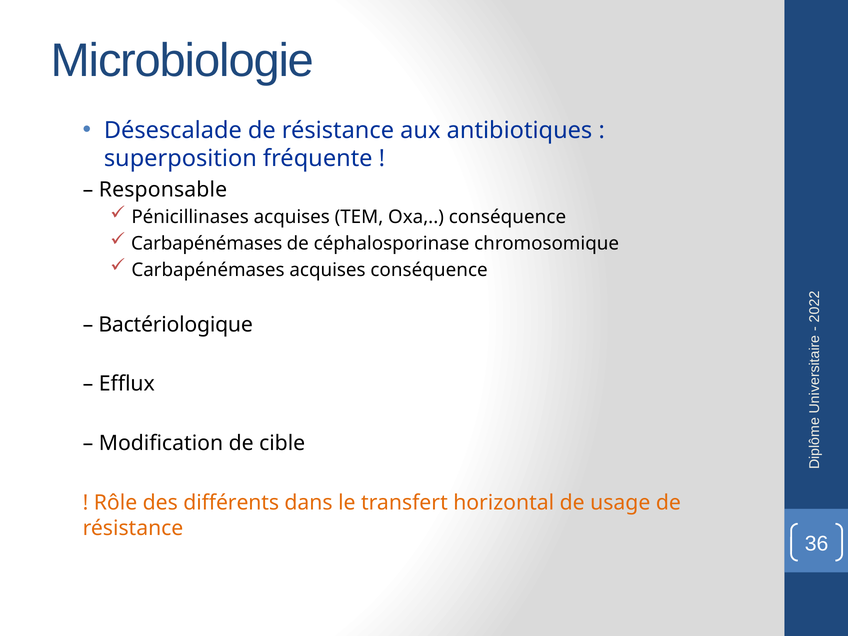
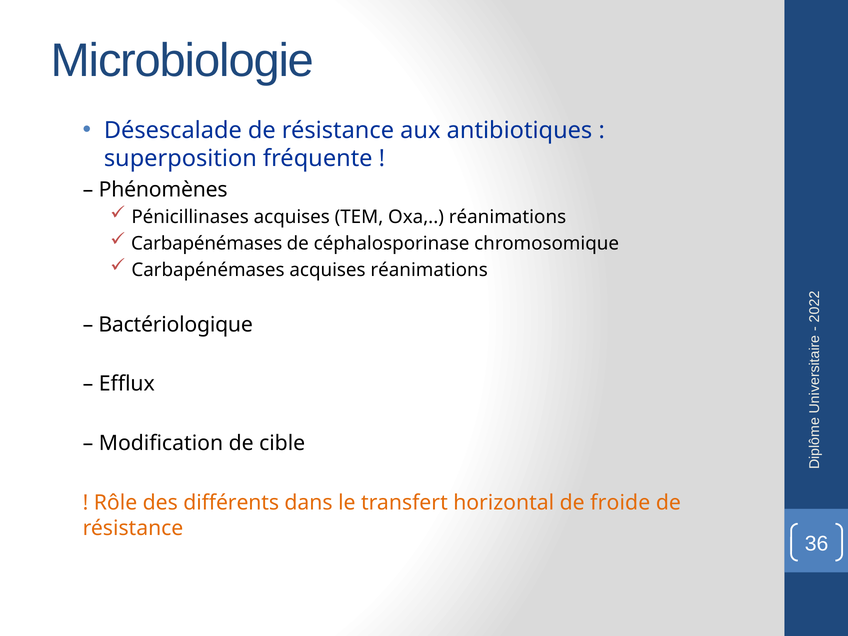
Responsable: Responsable -> Phénomènes (163, 190)
Oxa conséquence: conséquence -> réanimations (507, 217)
acquises conséquence: conséquence -> réanimations (429, 270)
usage: usage -> froide (620, 503)
